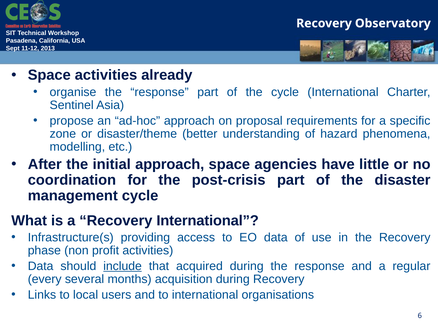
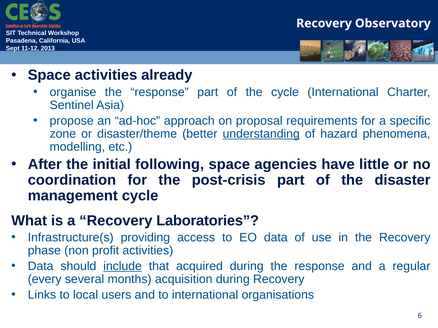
understanding underline: none -> present (261, 134)
initial approach: approach -> following (170, 165)
Recovery International: International -> Laboratories (208, 221)
